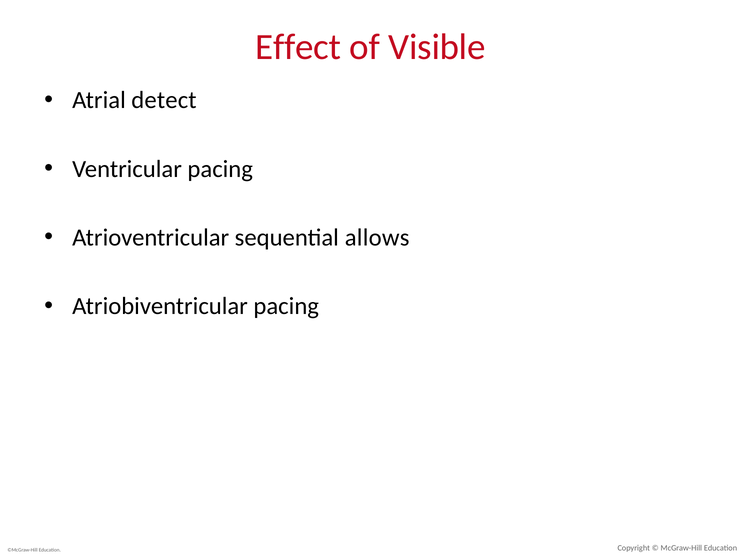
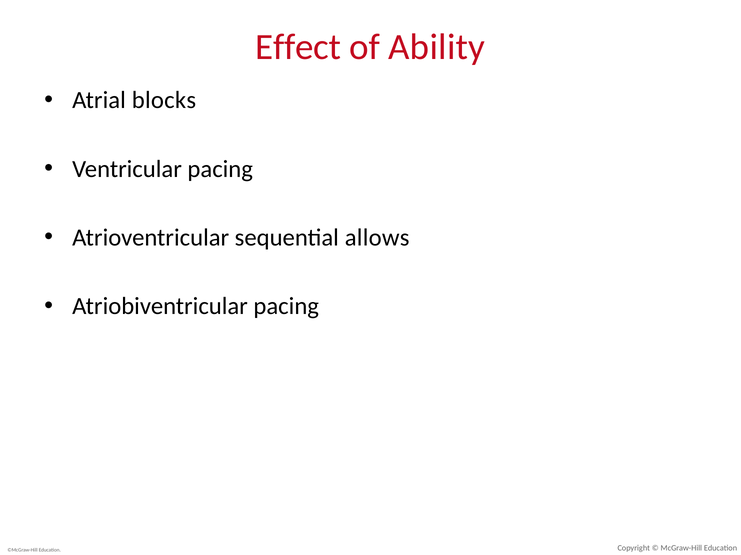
Visible: Visible -> Ability (437, 47)
detect: detect -> blocks (164, 100)
